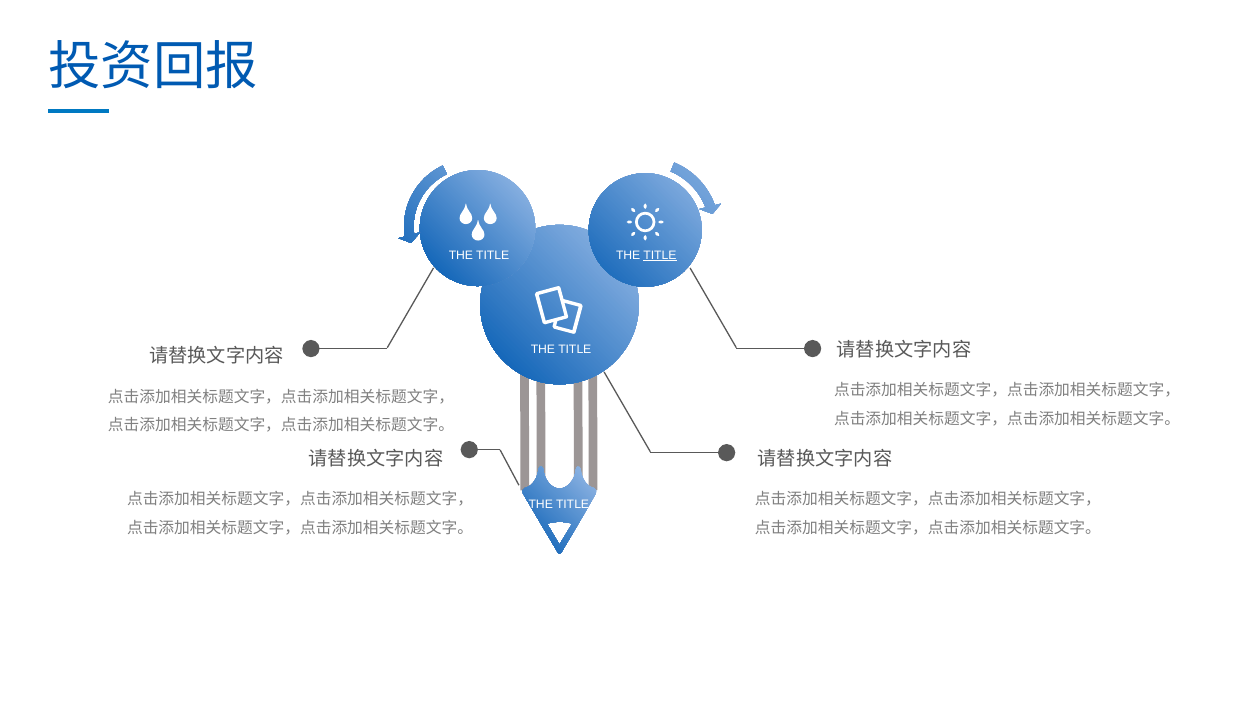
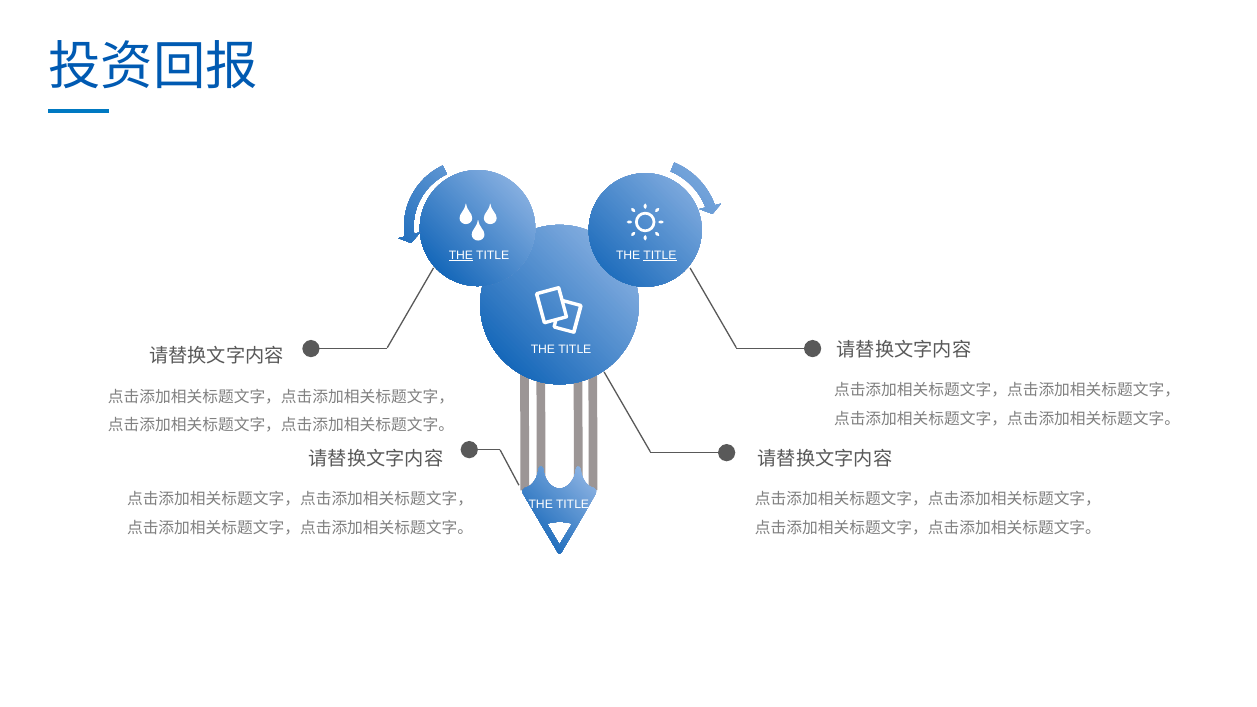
THE underline: none -> present (461, 255)
